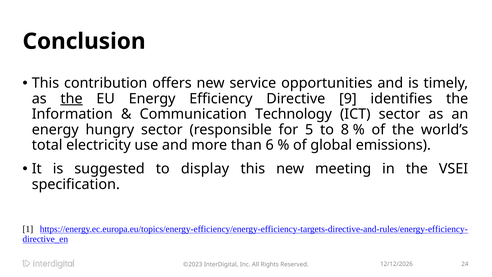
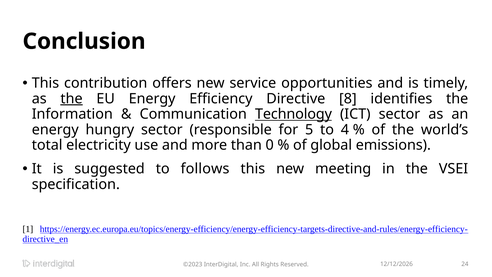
9: 9 -> 8 (348, 99)
Technology underline: none -> present (293, 114)
8: 8 -> 4 (345, 130)
6: 6 -> 0 (270, 145)
display: display -> follows (205, 169)
